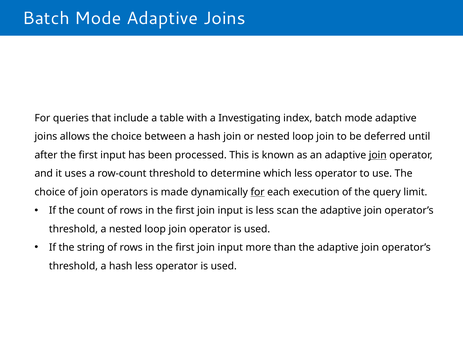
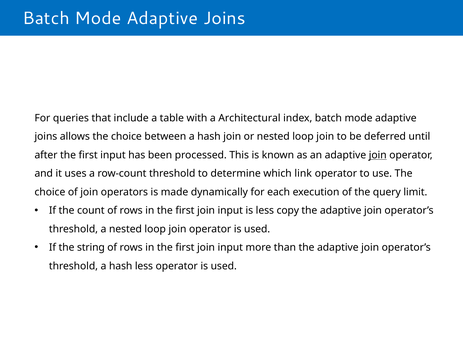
Investigating: Investigating -> Architectural (249, 118)
which less: less -> link (303, 174)
for underline: present -> none (258, 192)
scan: scan -> copy (288, 211)
